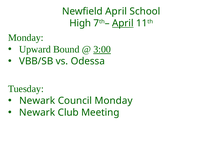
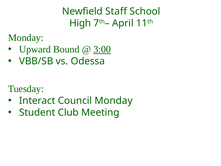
Newfield April: April -> Staff (116, 11)
April underline: present -> none (123, 23)
Newark: Newark -> Interact (37, 100)
Newark: Newark -> Student (37, 112)
